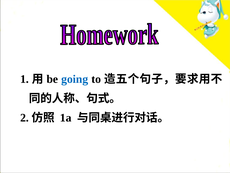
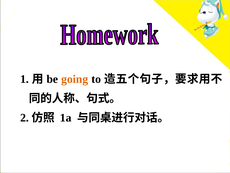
going colour: blue -> orange (75, 79)
